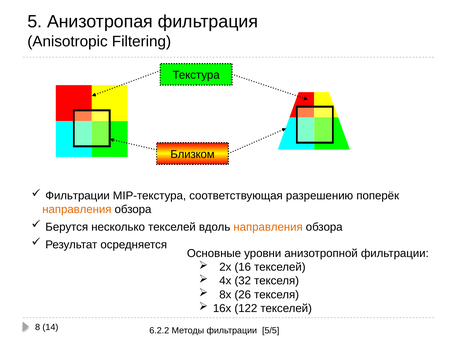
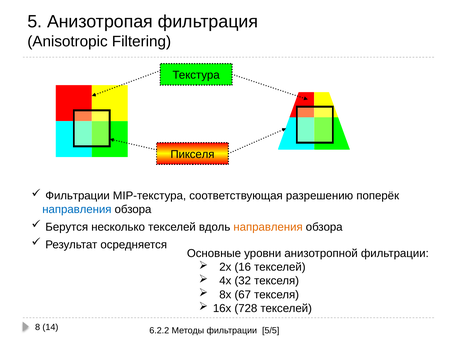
Близком: Близком -> Пикселя (192, 154)
направления colour: orange -> blue (77, 209)
26: 26 -> 67 (243, 294)
122: 122 -> 728 (246, 308)
